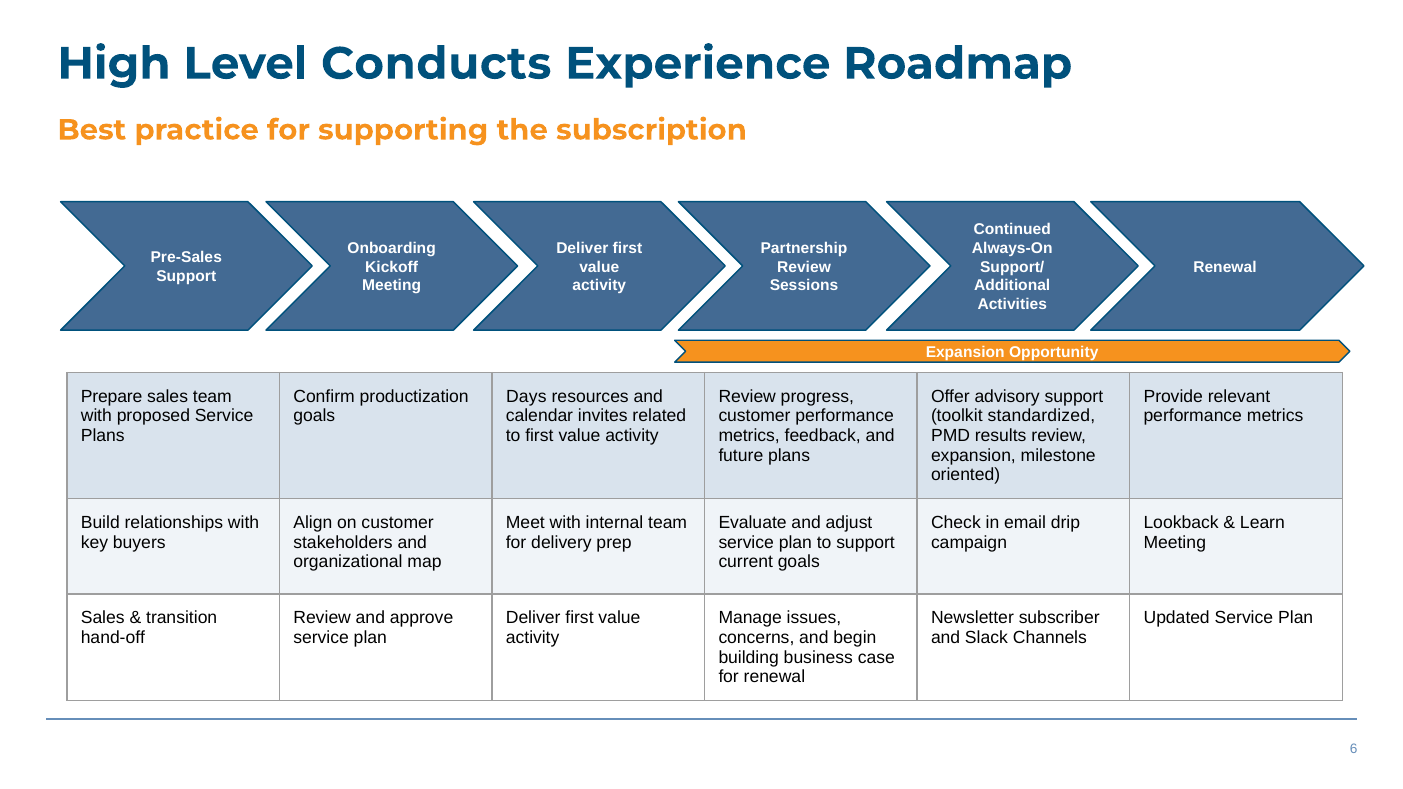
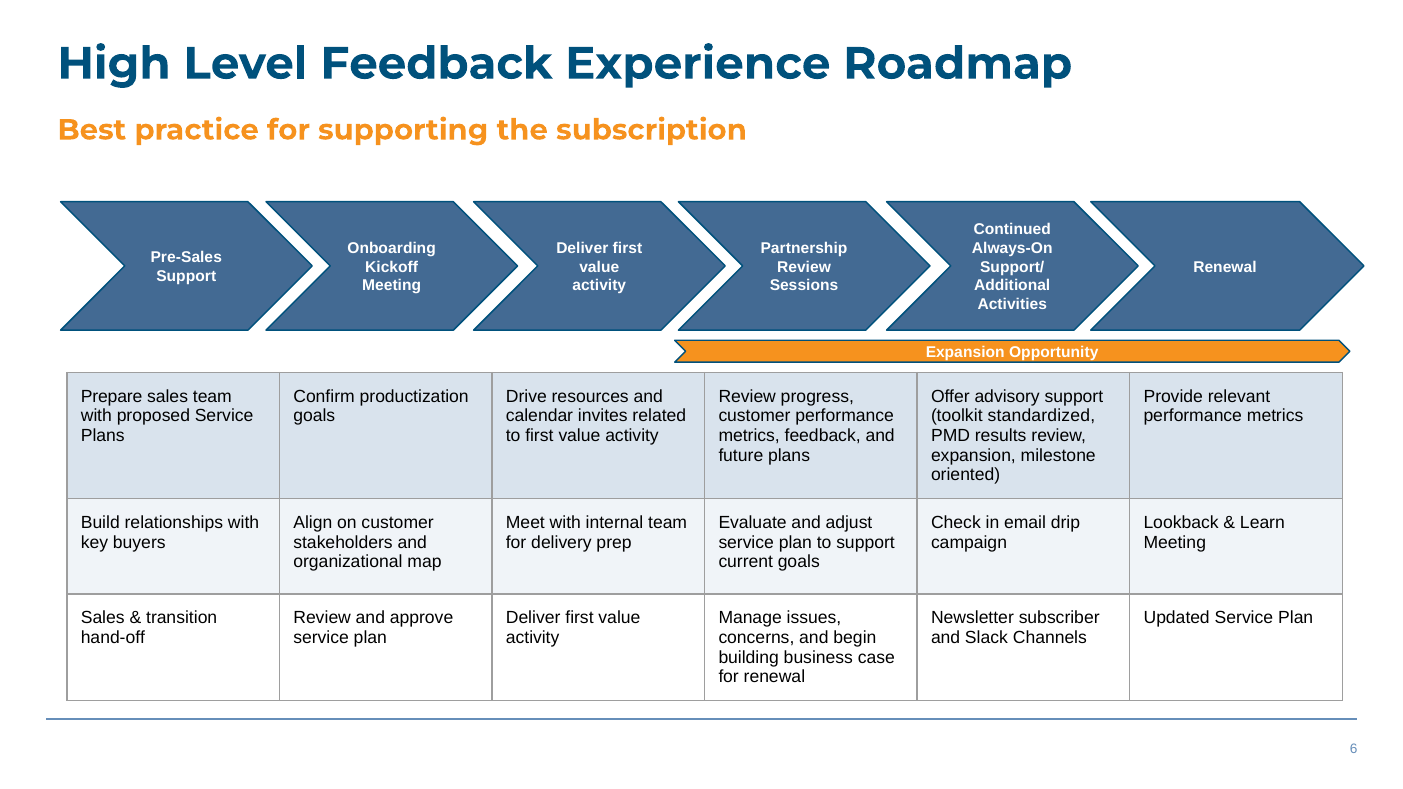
Level Conducts: Conducts -> Feedback (437, 64)
Days: Days -> Drive (526, 397)
